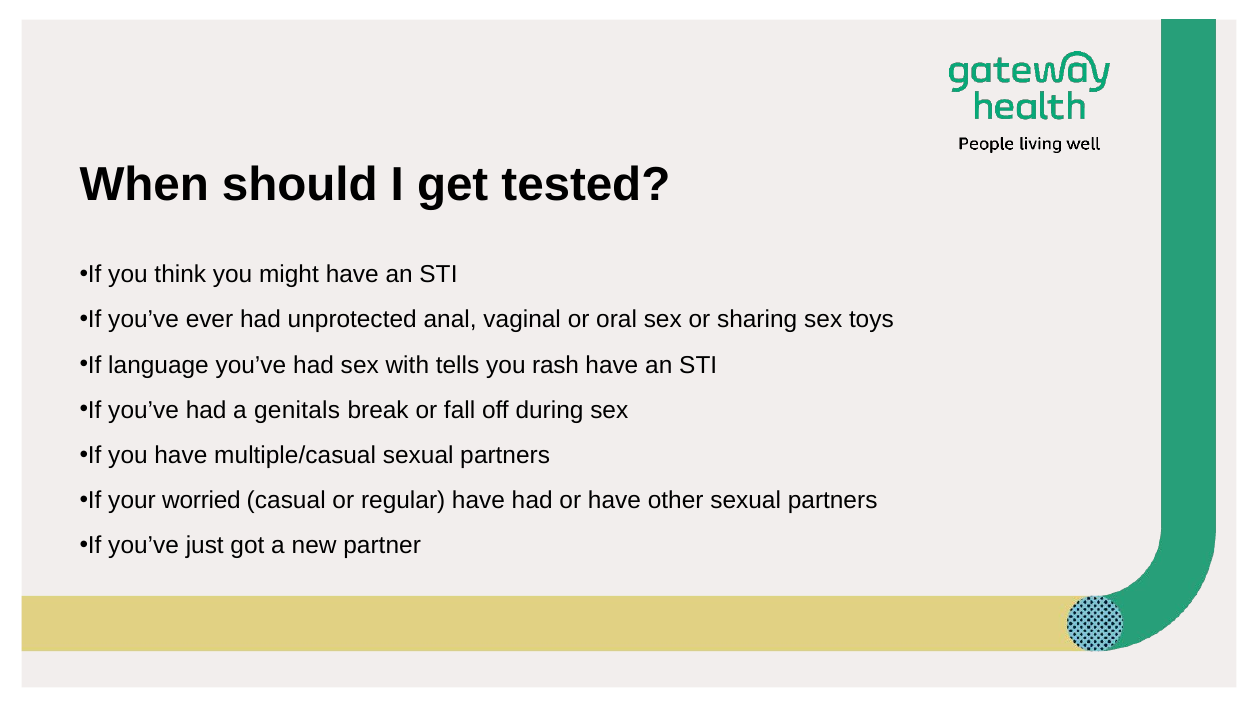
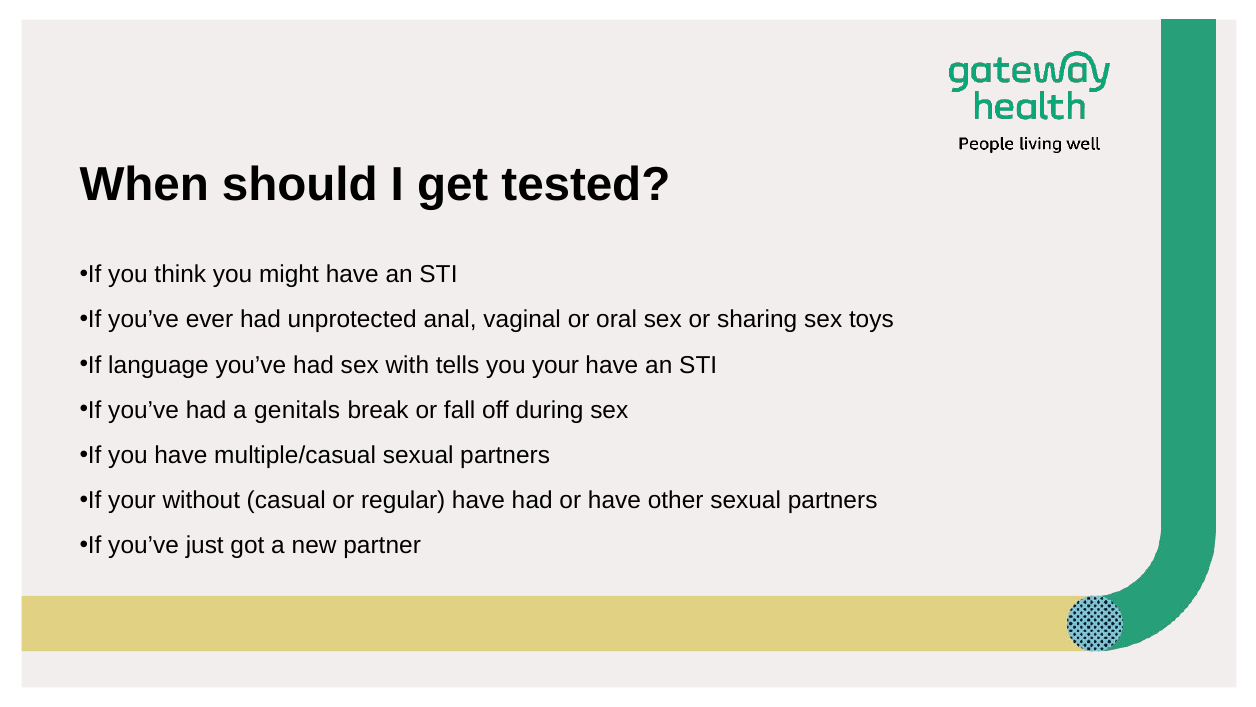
you rash: rash -> your (556, 365)
worried: worried -> without (201, 500)
